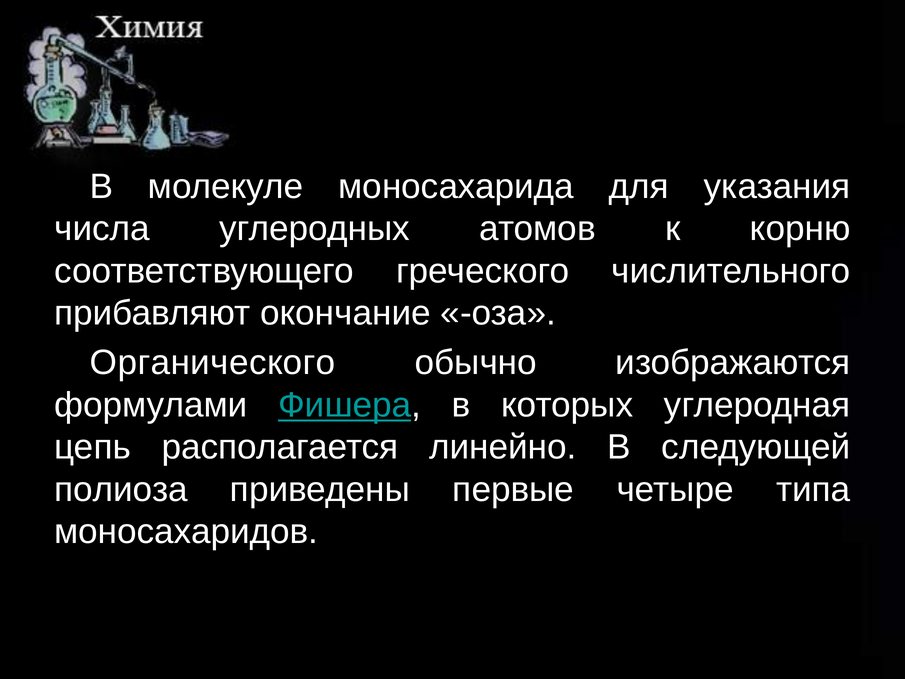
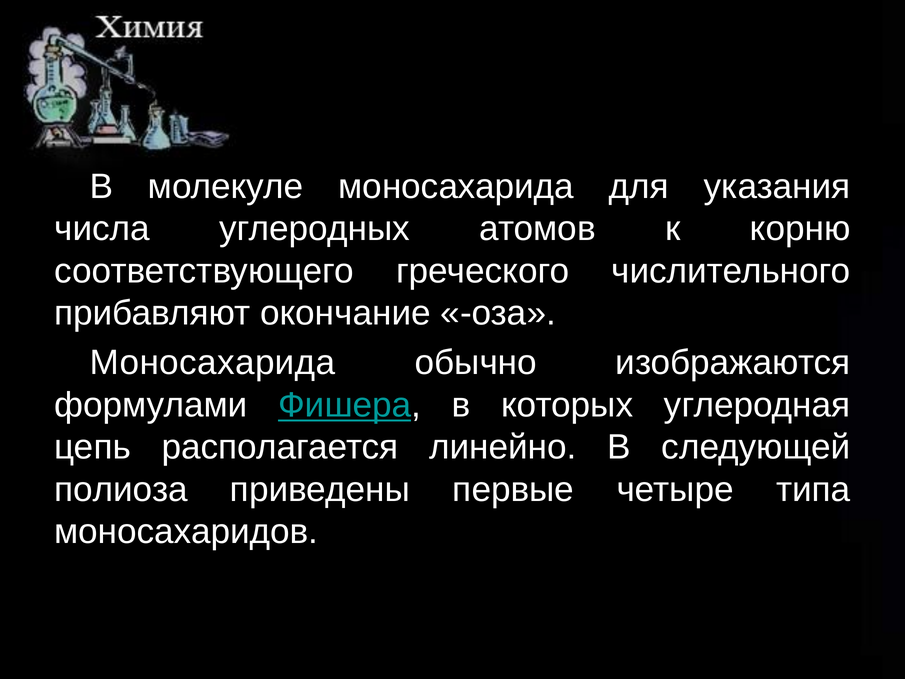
Органического: Органического -> Моносахарида (213, 363)
